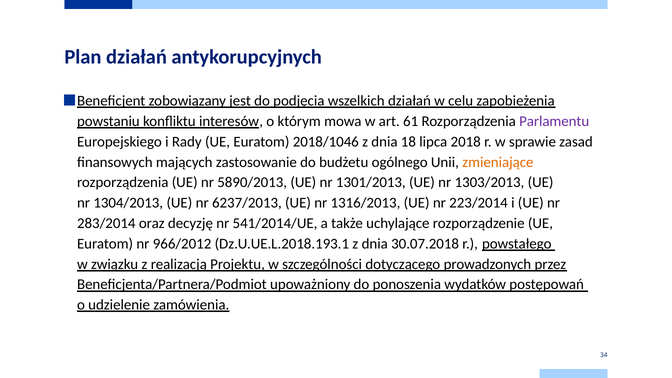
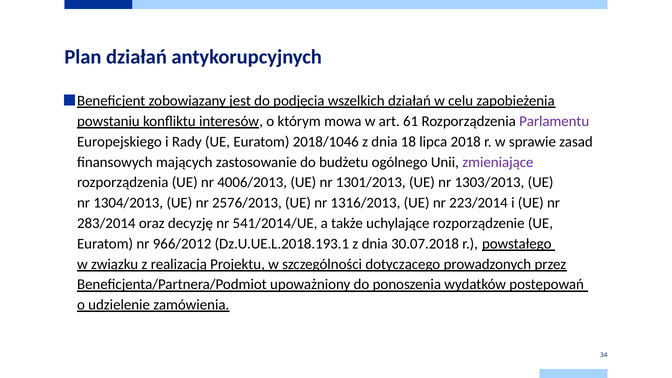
zmieniające colour: orange -> purple (498, 162)
5890/2013: 5890/2013 -> 4006/2013 (252, 183)
6237/2013: 6237/2013 -> 2576/2013 (247, 203)
